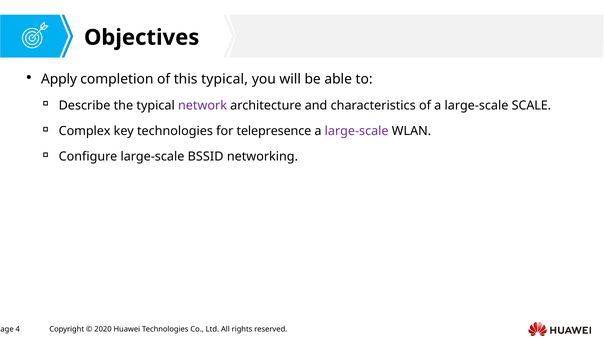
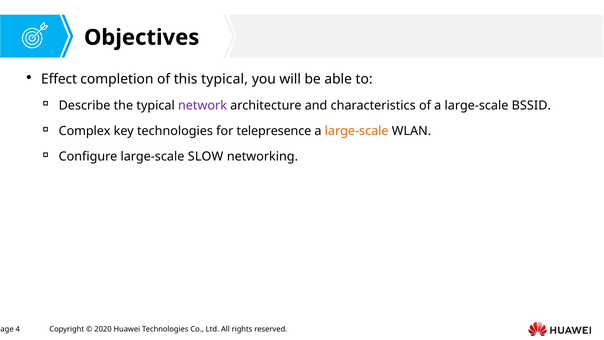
Apply: Apply -> Effect (59, 79)
SCALE: SCALE -> BSSID (531, 105)
large-scale colour: purple -> orange (357, 131)
BSSID: BSSID -> SLOW (206, 157)
